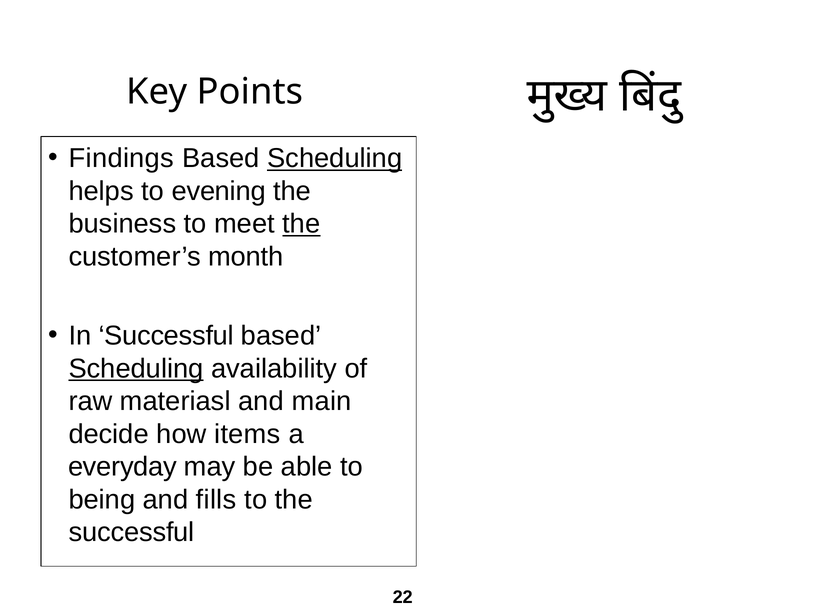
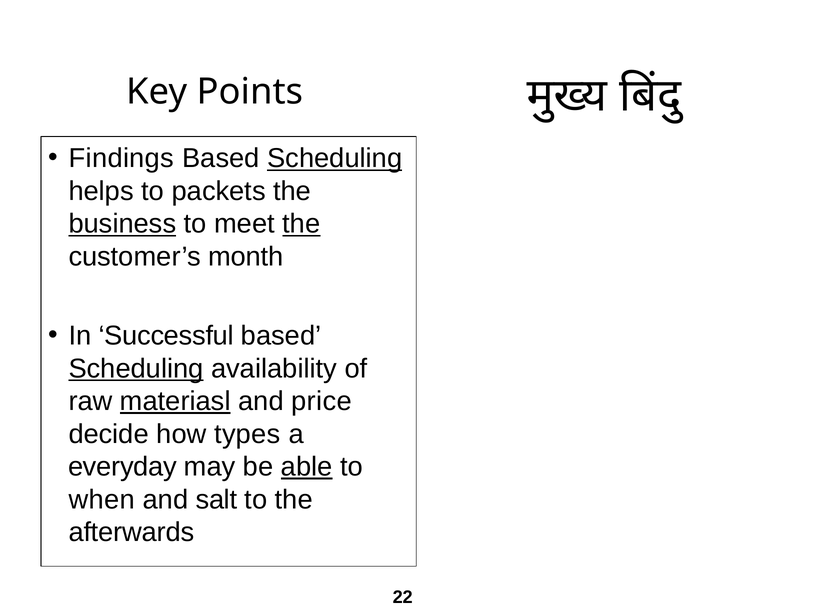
evening: evening -> packets (219, 191)
business underline: none -> present (122, 224)
materiasl underline: none -> present (175, 401)
main: main -> price (322, 401)
items: items -> types (247, 434)
able underline: none -> present (307, 467)
being: being -> when (102, 500)
fills: fills -> salt (216, 500)
successful: successful -> afterwards (132, 533)
